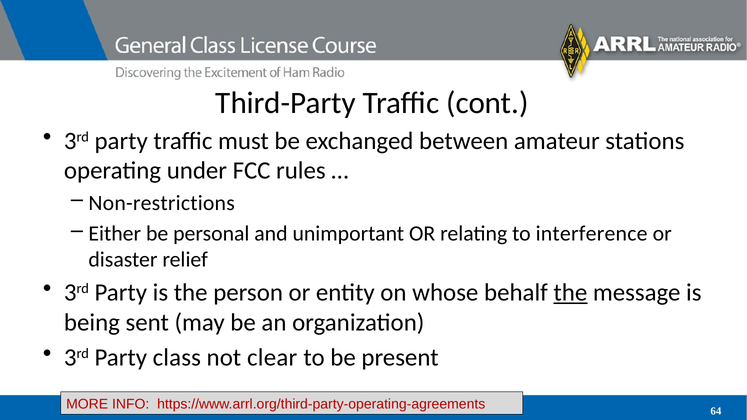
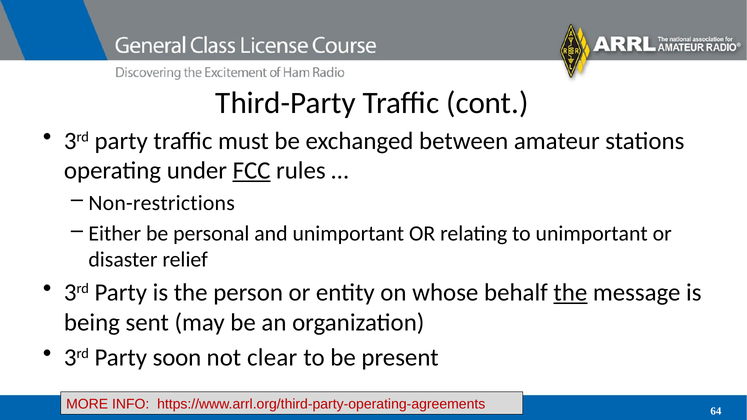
FCC underline: none -> present (252, 171)
to interference: interference -> unimportant (592, 233)
class: class -> soon (177, 358)
